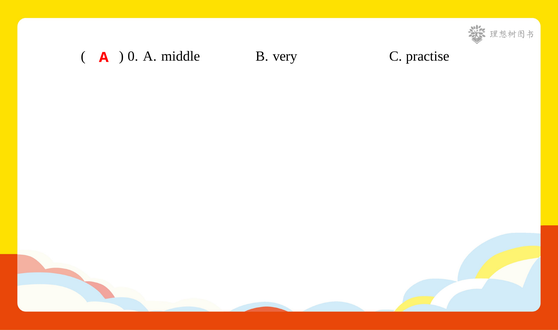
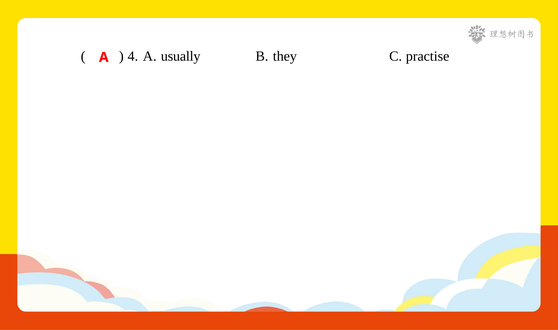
0: 0 -> 4 (133, 56)
middle: middle -> usually (181, 56)
very: very -> they (285, 56)
